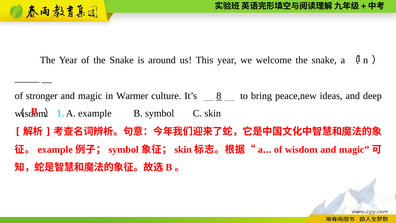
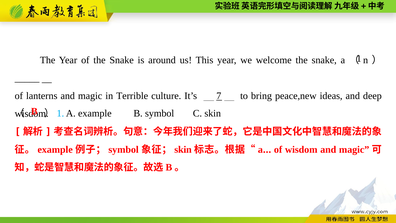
stronger: stronger -> lanterns (42, 96)
Warmer: Warmer -> Terrible (132, 96)
8: 8 -> 7 (219, 96)
